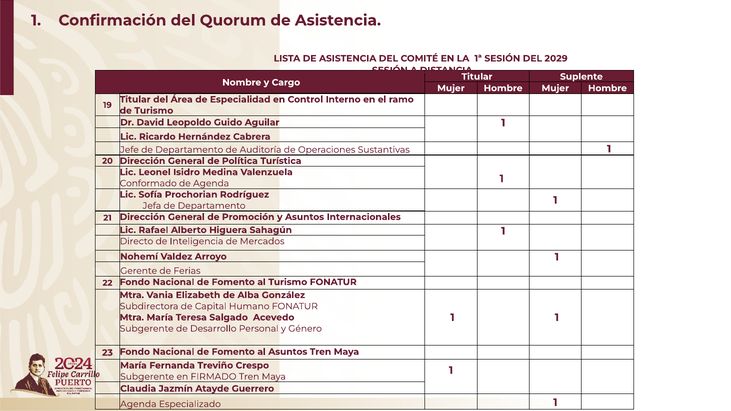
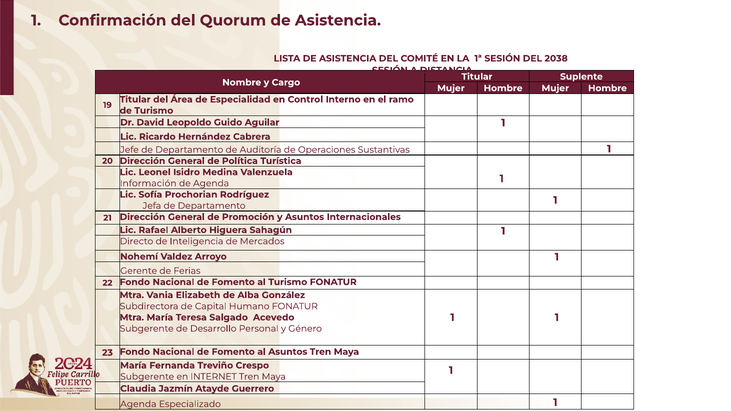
2029: 2029 -> 2038 (556, 58)
Conformado: Conformado -> Información (148, 183)
FIRMADO: FIRMADO -> INTERNET (214, 377)
